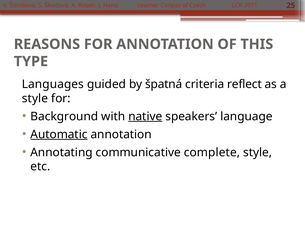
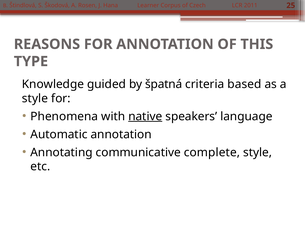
Languages: Languages -> Knowledge (53, 84)
reflect: reflect -> based (244, 84)
Background: Background -> Phenomena (64, 117)
Automatic underline: present -> none (59, 135)
